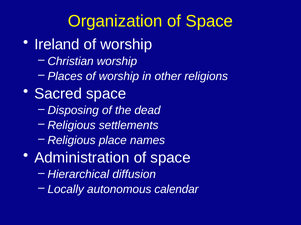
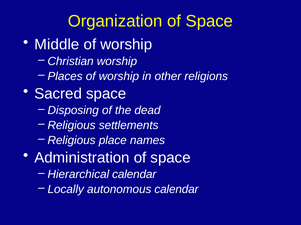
Ireland: Ireland -> Middle (57, 45)
Hierarchical diffusion: diffusion -> calendar (134, 175)
